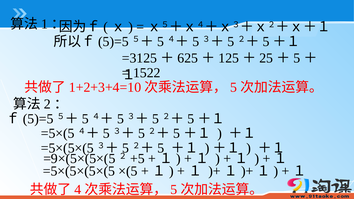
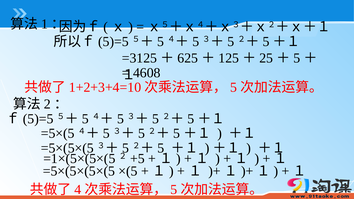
1522: 1522 -> 4608 (147, 73)
=9×(5×(5×(5: =9×(5×(5×(5 -> =1×(5×(5×(5 (79, 159)
